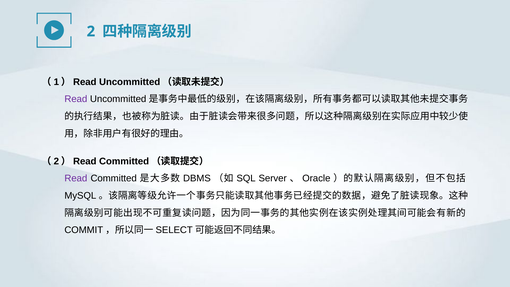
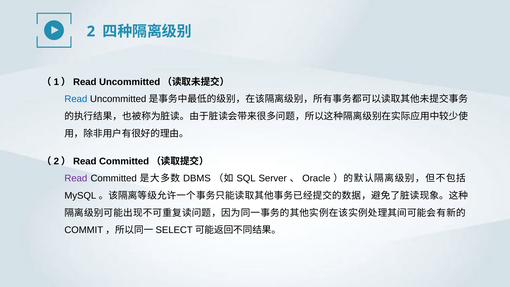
Read colour: purple -> blue (76, 99)
